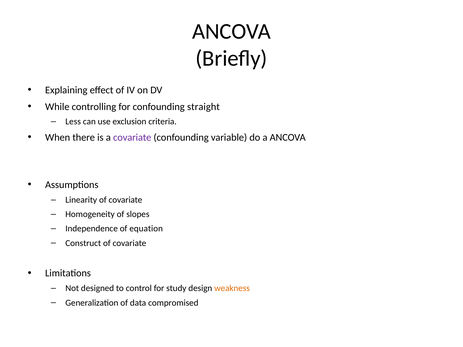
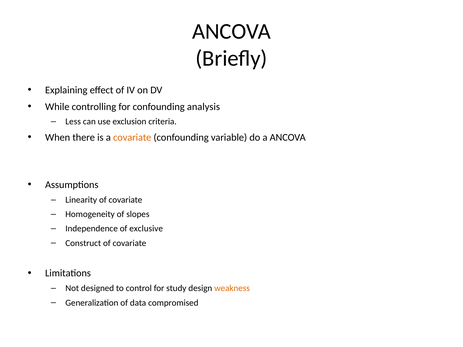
straight: straight -> analysis (203, 107)
covariate colour: purple -> orange (132, 138)
equation: equation -> exclusive (146, 229)
